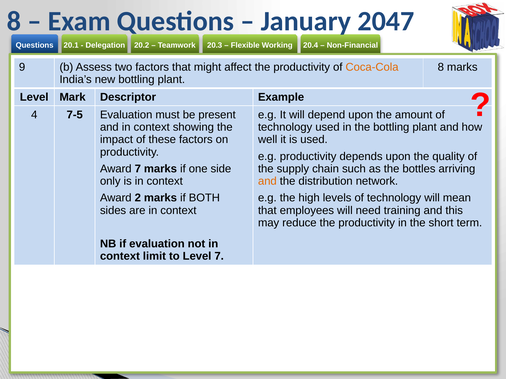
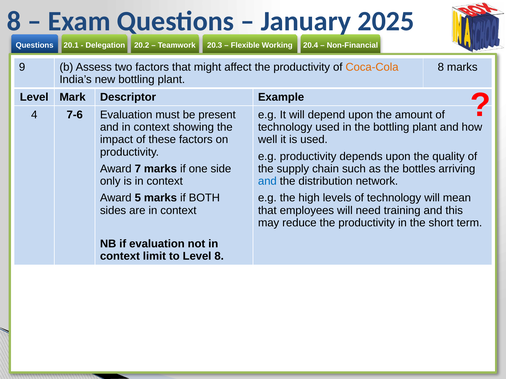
2047: 2047 -> 2025 (386, 21)
7-5: 7-5 -> 7-6 (75, 115)
and colour: orange -> blue (267, 182)
2: 2 -> 5 (138, 198)
Level 7: 7 -> 8 (219, 257)
